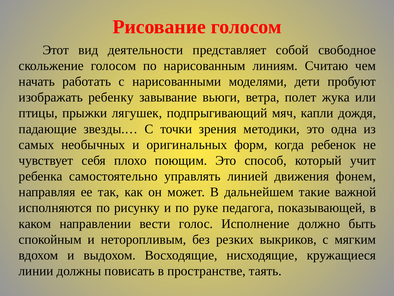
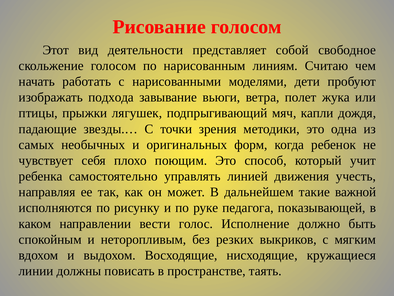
ребенку: ребенку -> подхода (111, 97)
фонем: фонем -> учесть (356, 176)
